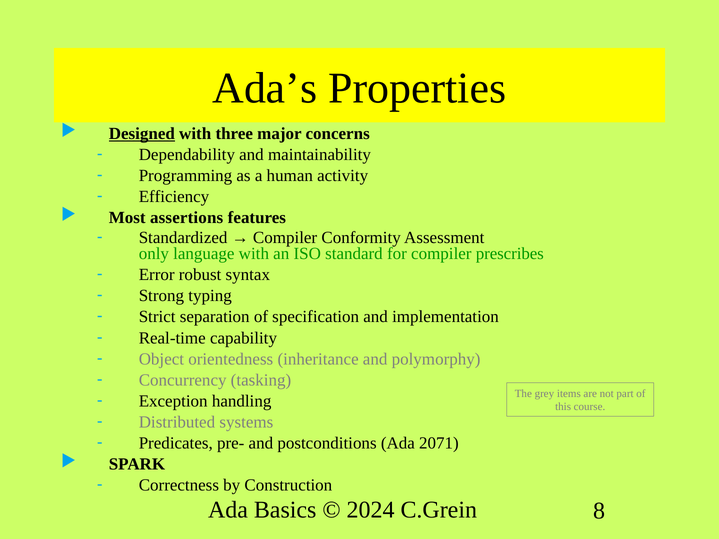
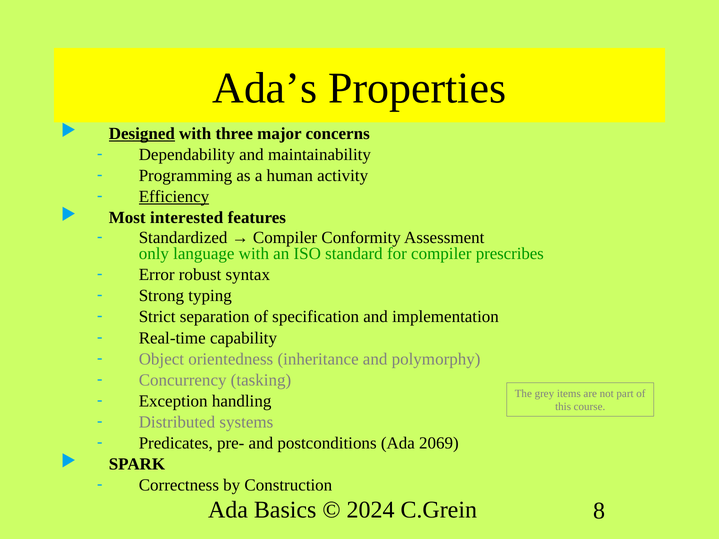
Efficiency underline: none -> present (174, 197)
assertions: assertions -> interested (187, 218)
2071: 2071 -> 2069 (439, 443)
